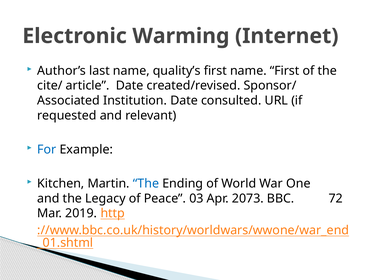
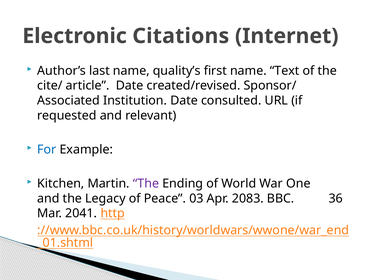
Warming: Warming -> Citations (181, 36)
name First: First -> Text (285, 71)
The colour: blue -> purple (146, 183)
2073: 2073 -> 2083 (248, 198)
72: 72 -> 36 (336, 198)
2019: 2019 -> 2041 (81, 213)
